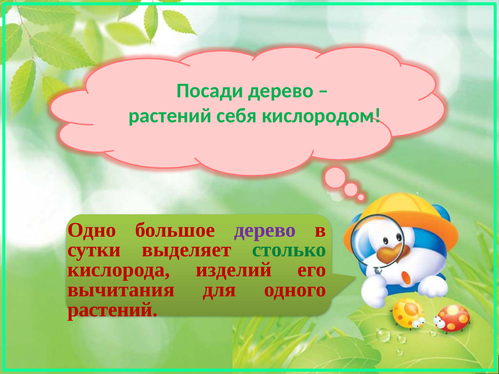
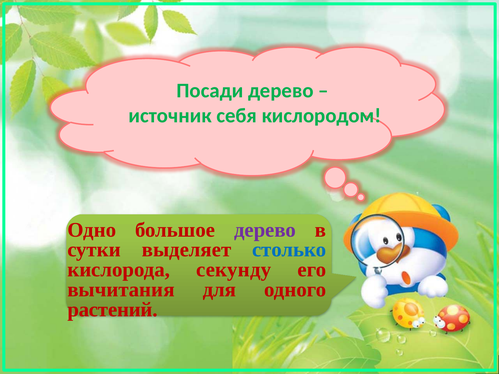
растений: растений -> источник (170, 116)
столько colour: green -> blue (289, 250)
изделий: изделий -> секунду (234, 270)
